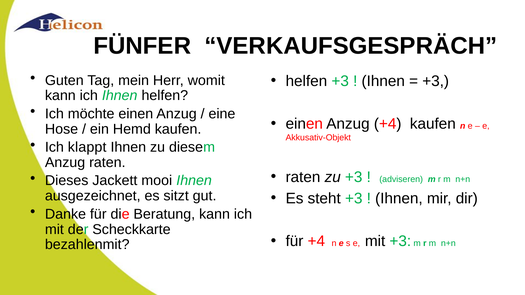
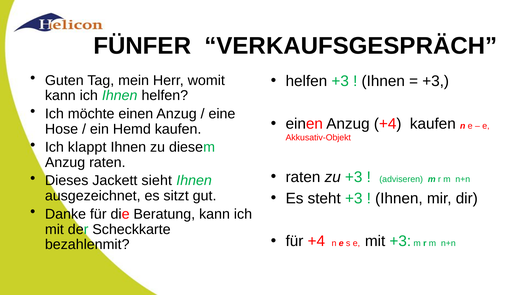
mooi: mooi -> sieht (157, 181)
